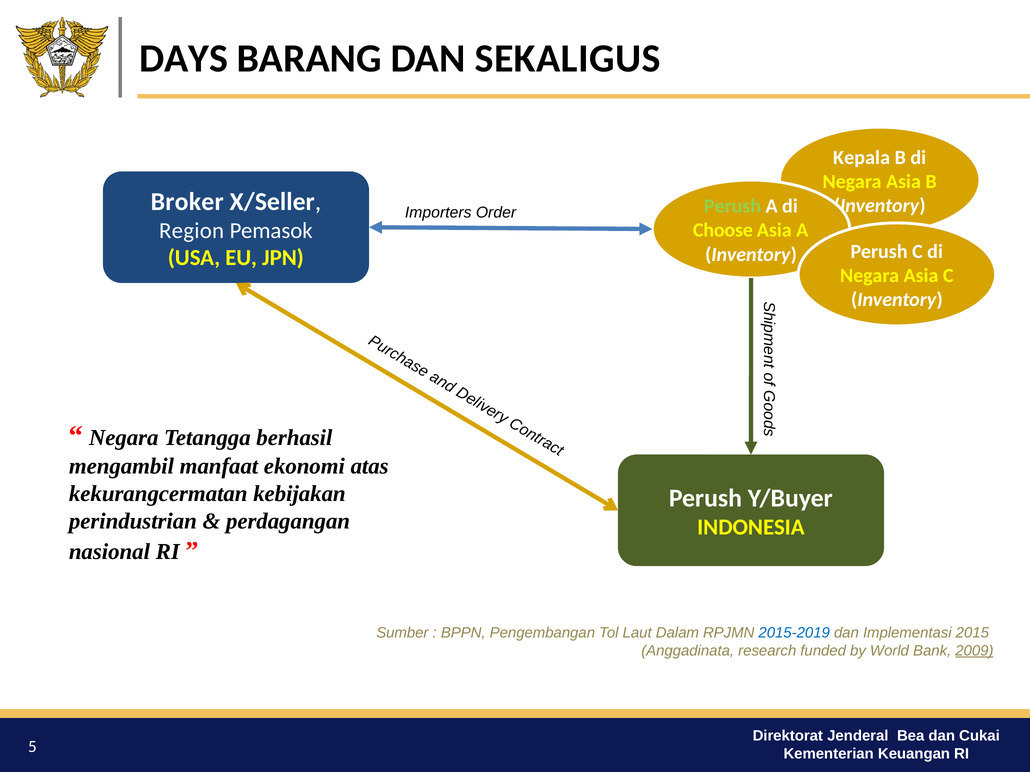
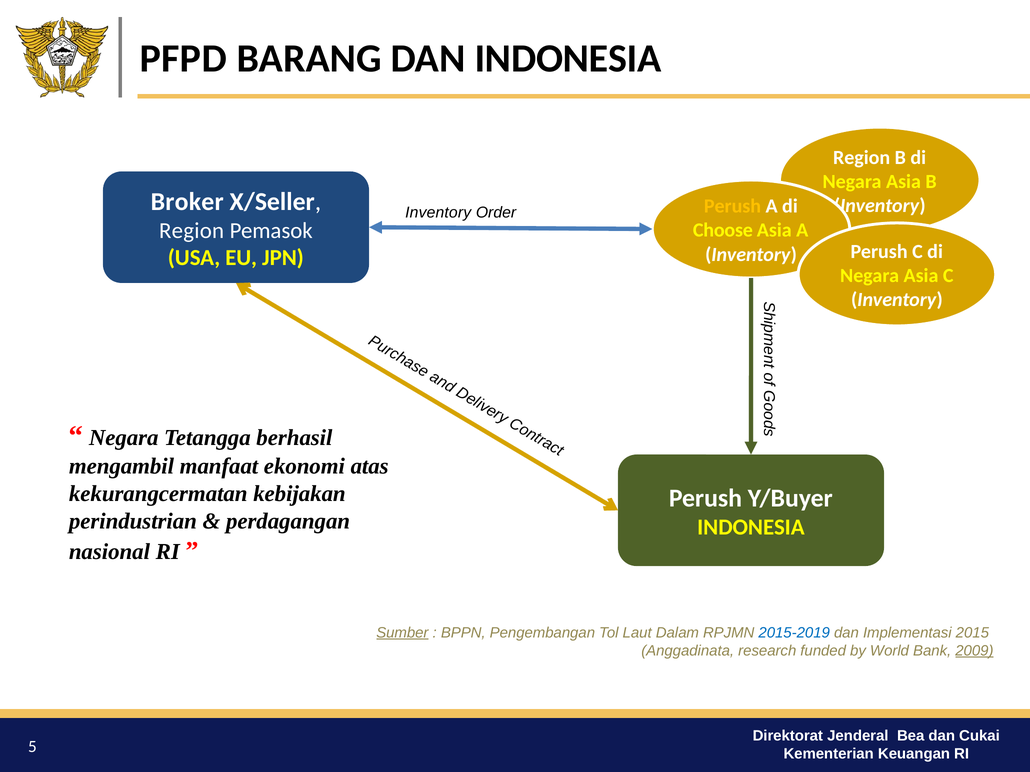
DAYS: DAYS -> PFPD (183, 59)
DAN SEKALIGUS: SEKALIGUS -> INDONESIA (568, 59)
Kepala: Kepala -> Region (862, 158)
Perush colour: light green -> yellow (732, 206)
Importers: Importers -> Inventory (438, 213)
Sumber underline: none -> present (402, 633)
